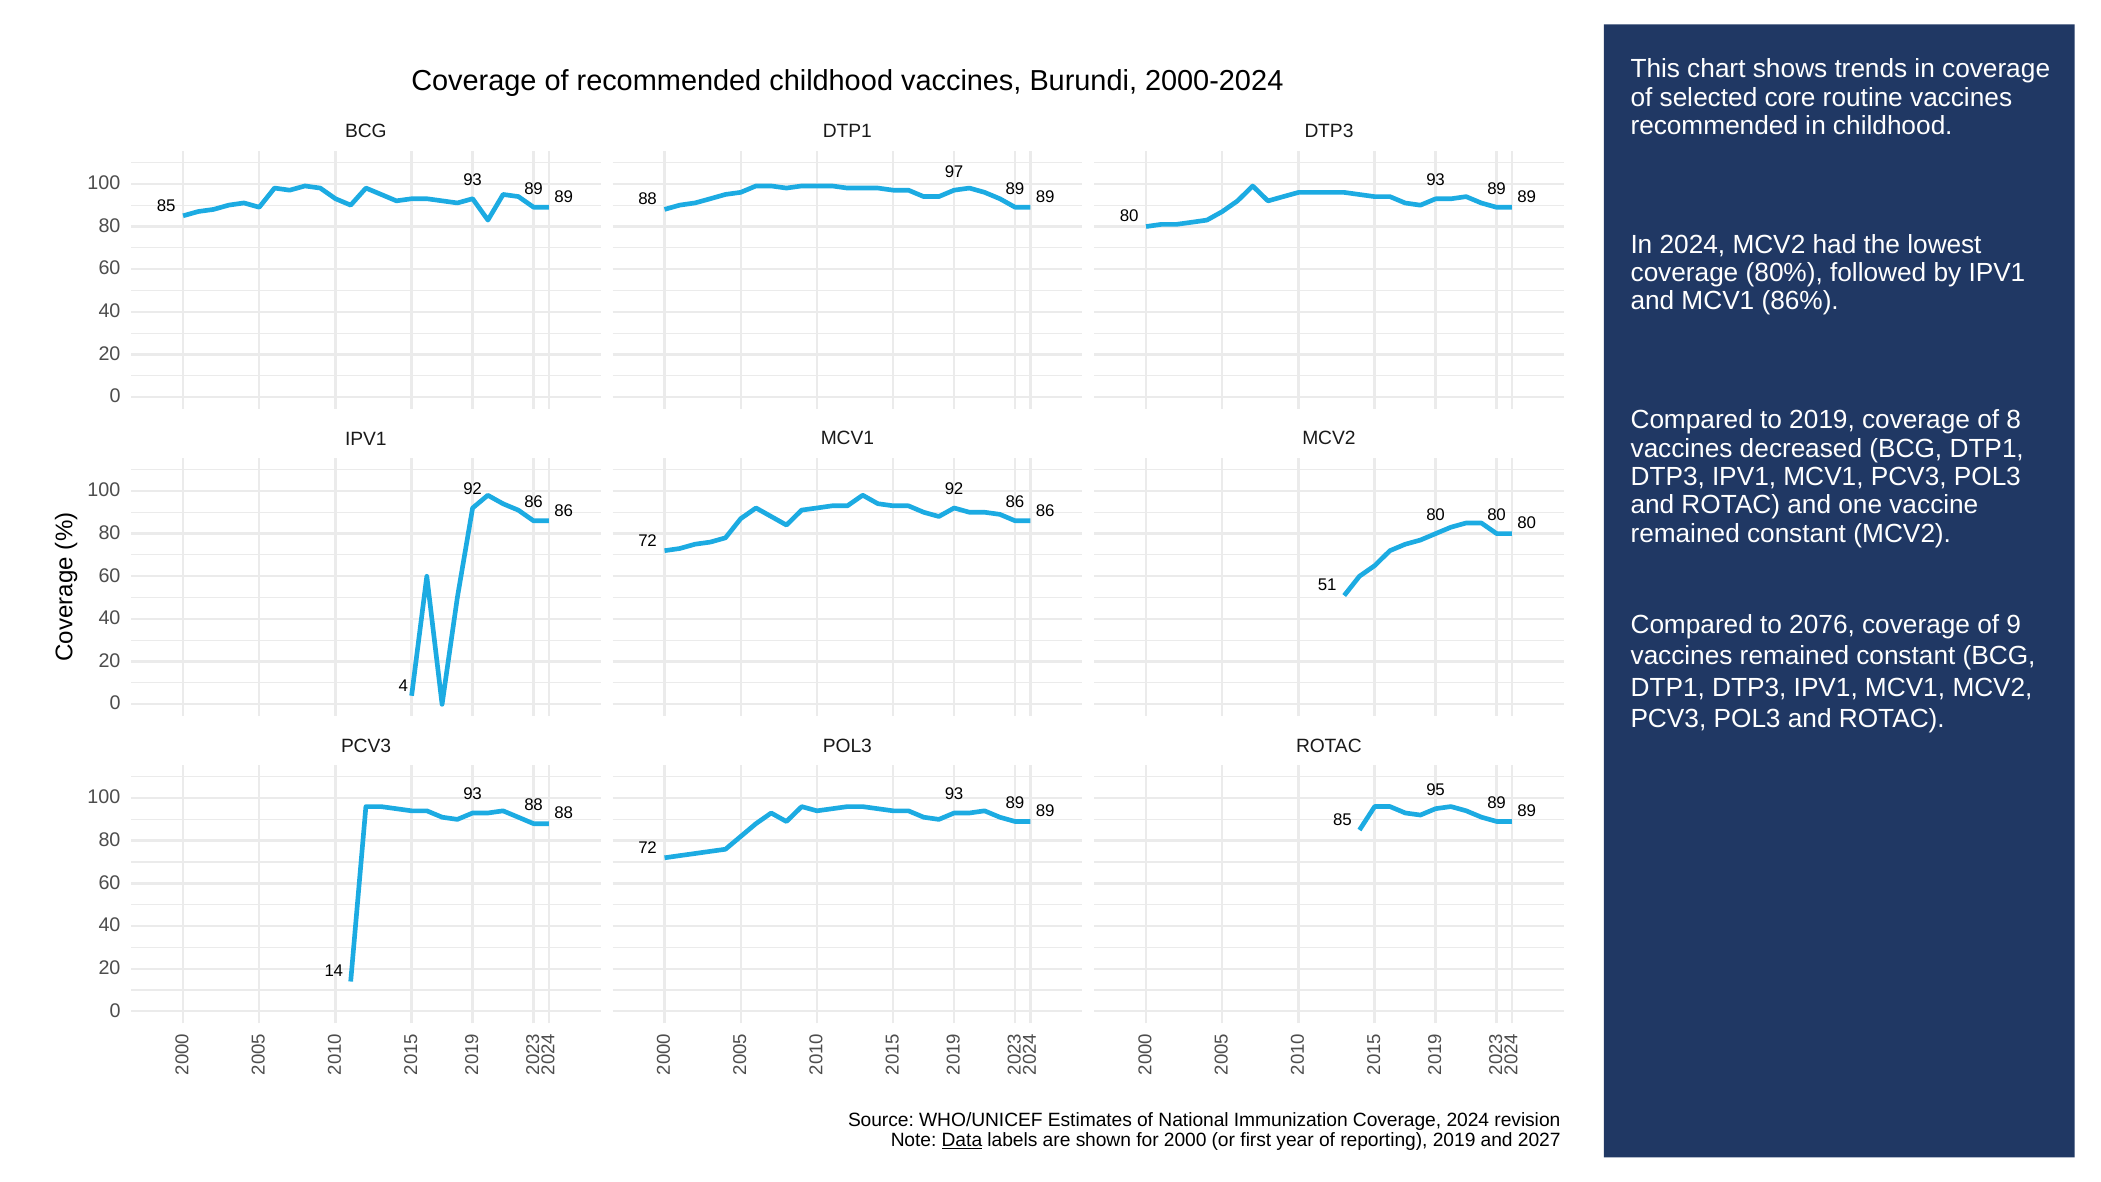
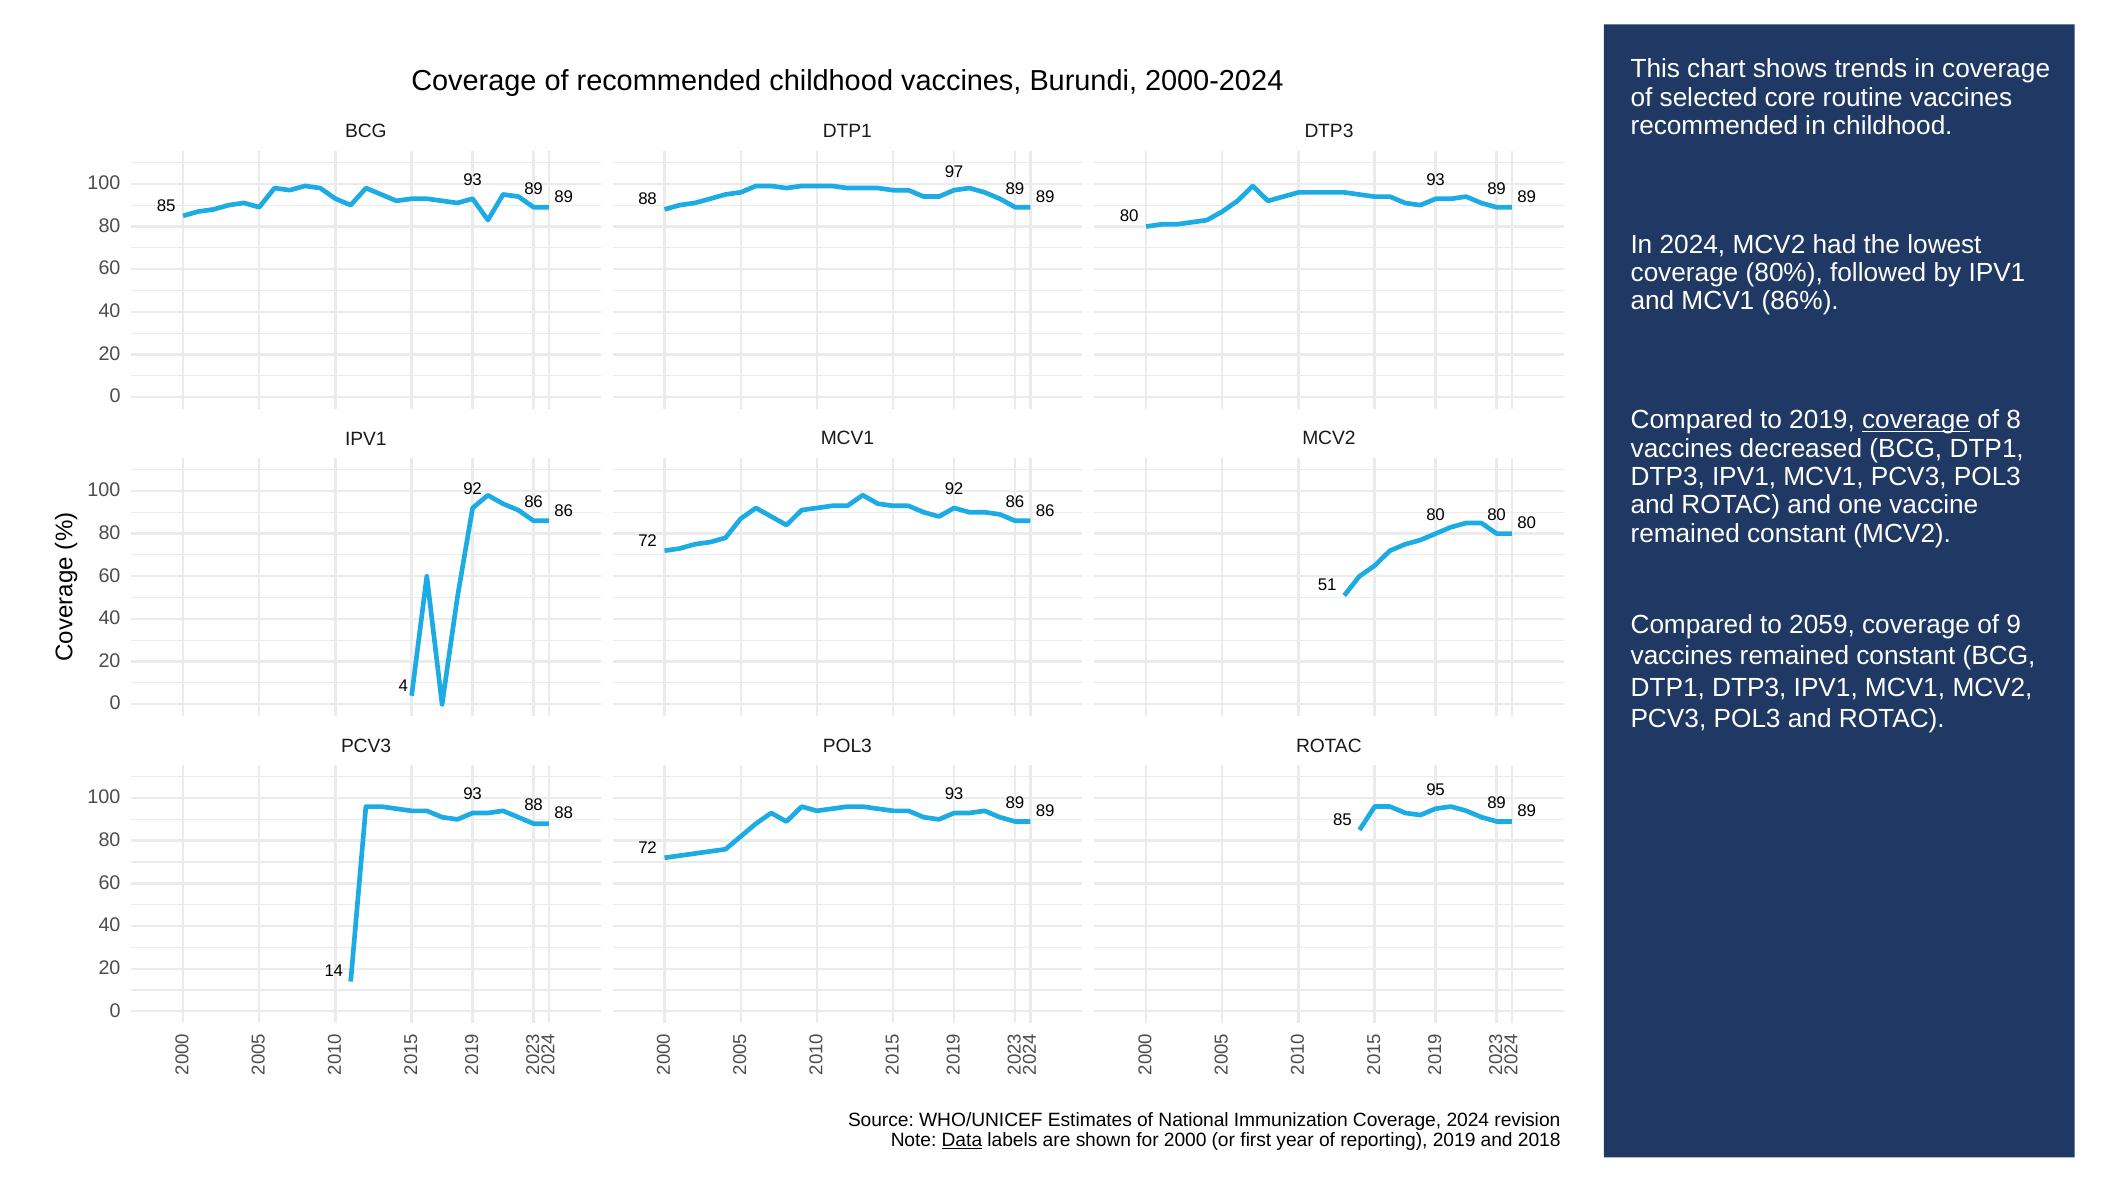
coverage underline: none -> present (1916, 420)
2076: 2076 -> 2059 (1822, 625)
2027: 2027 -> 2018 (1539, 1140)
